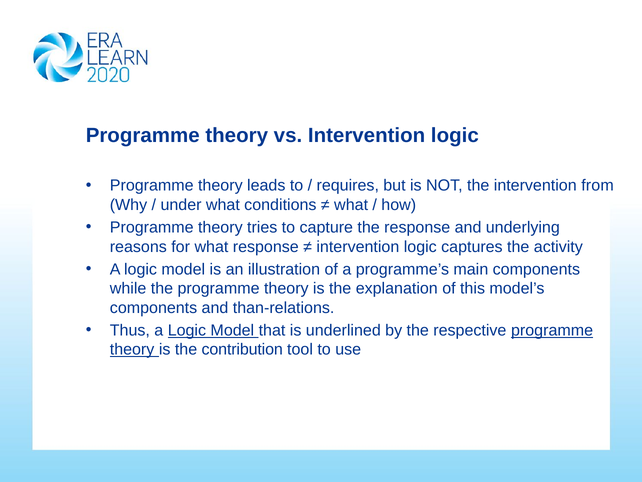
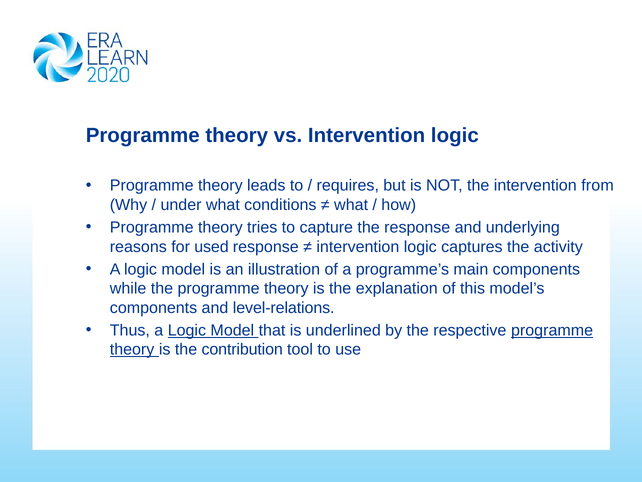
for what: what -> used (212, 246)
than-relations: than-relations -> level-relations (284, 307)
